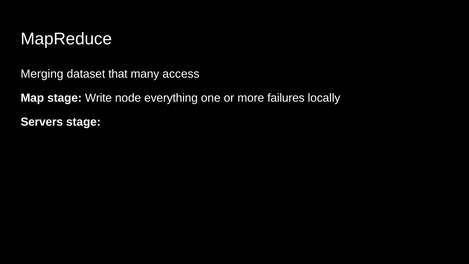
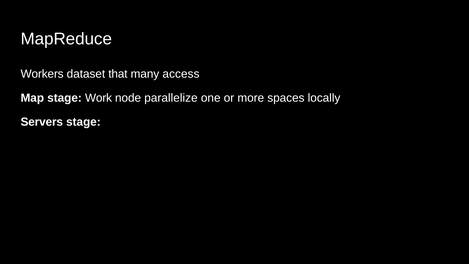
Merging: Merging -> Workers (42, 74)
Write: Write -> Work (98, 98)
everything: everything -> parallelize (171, 98)
failures: failures -> spaces (286, 98)
